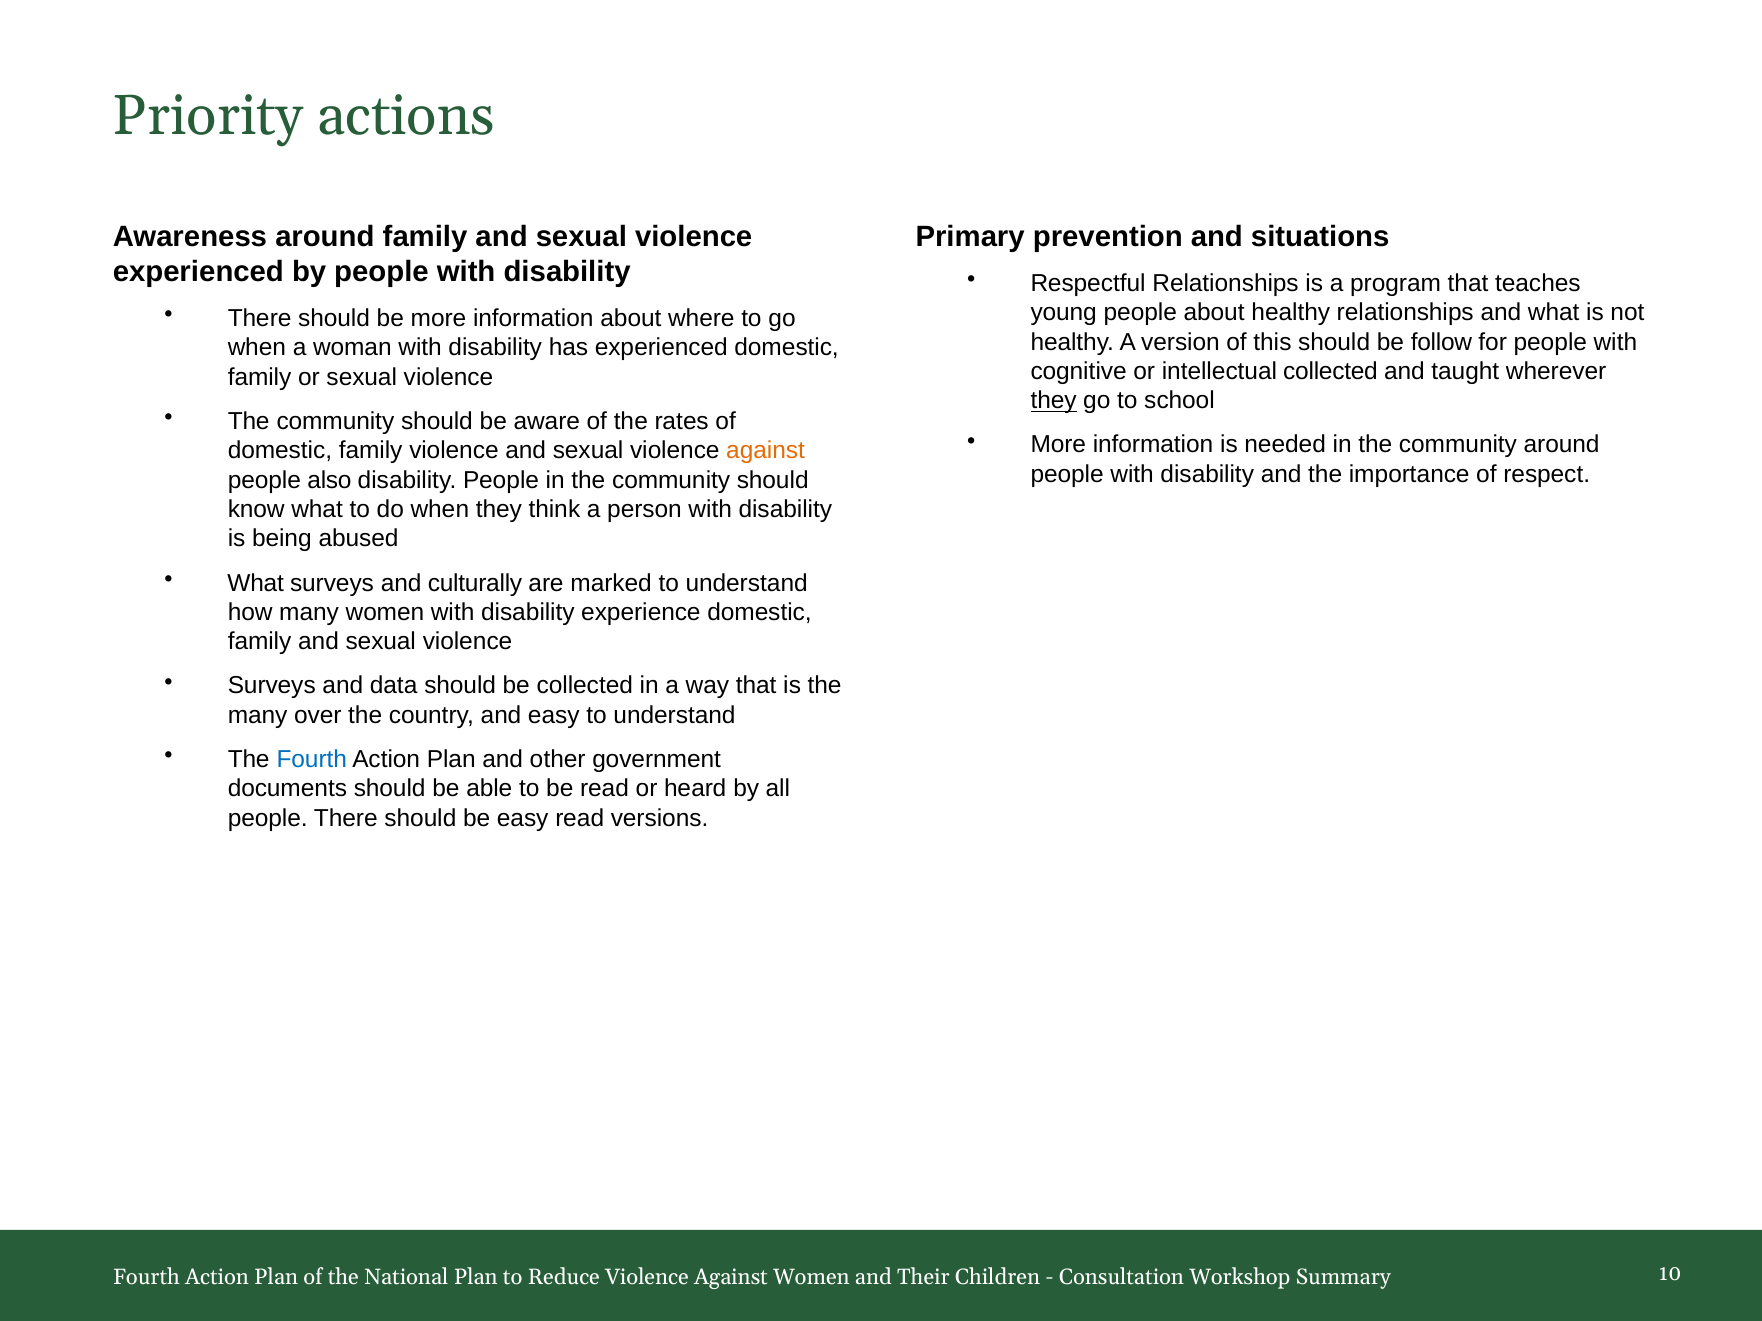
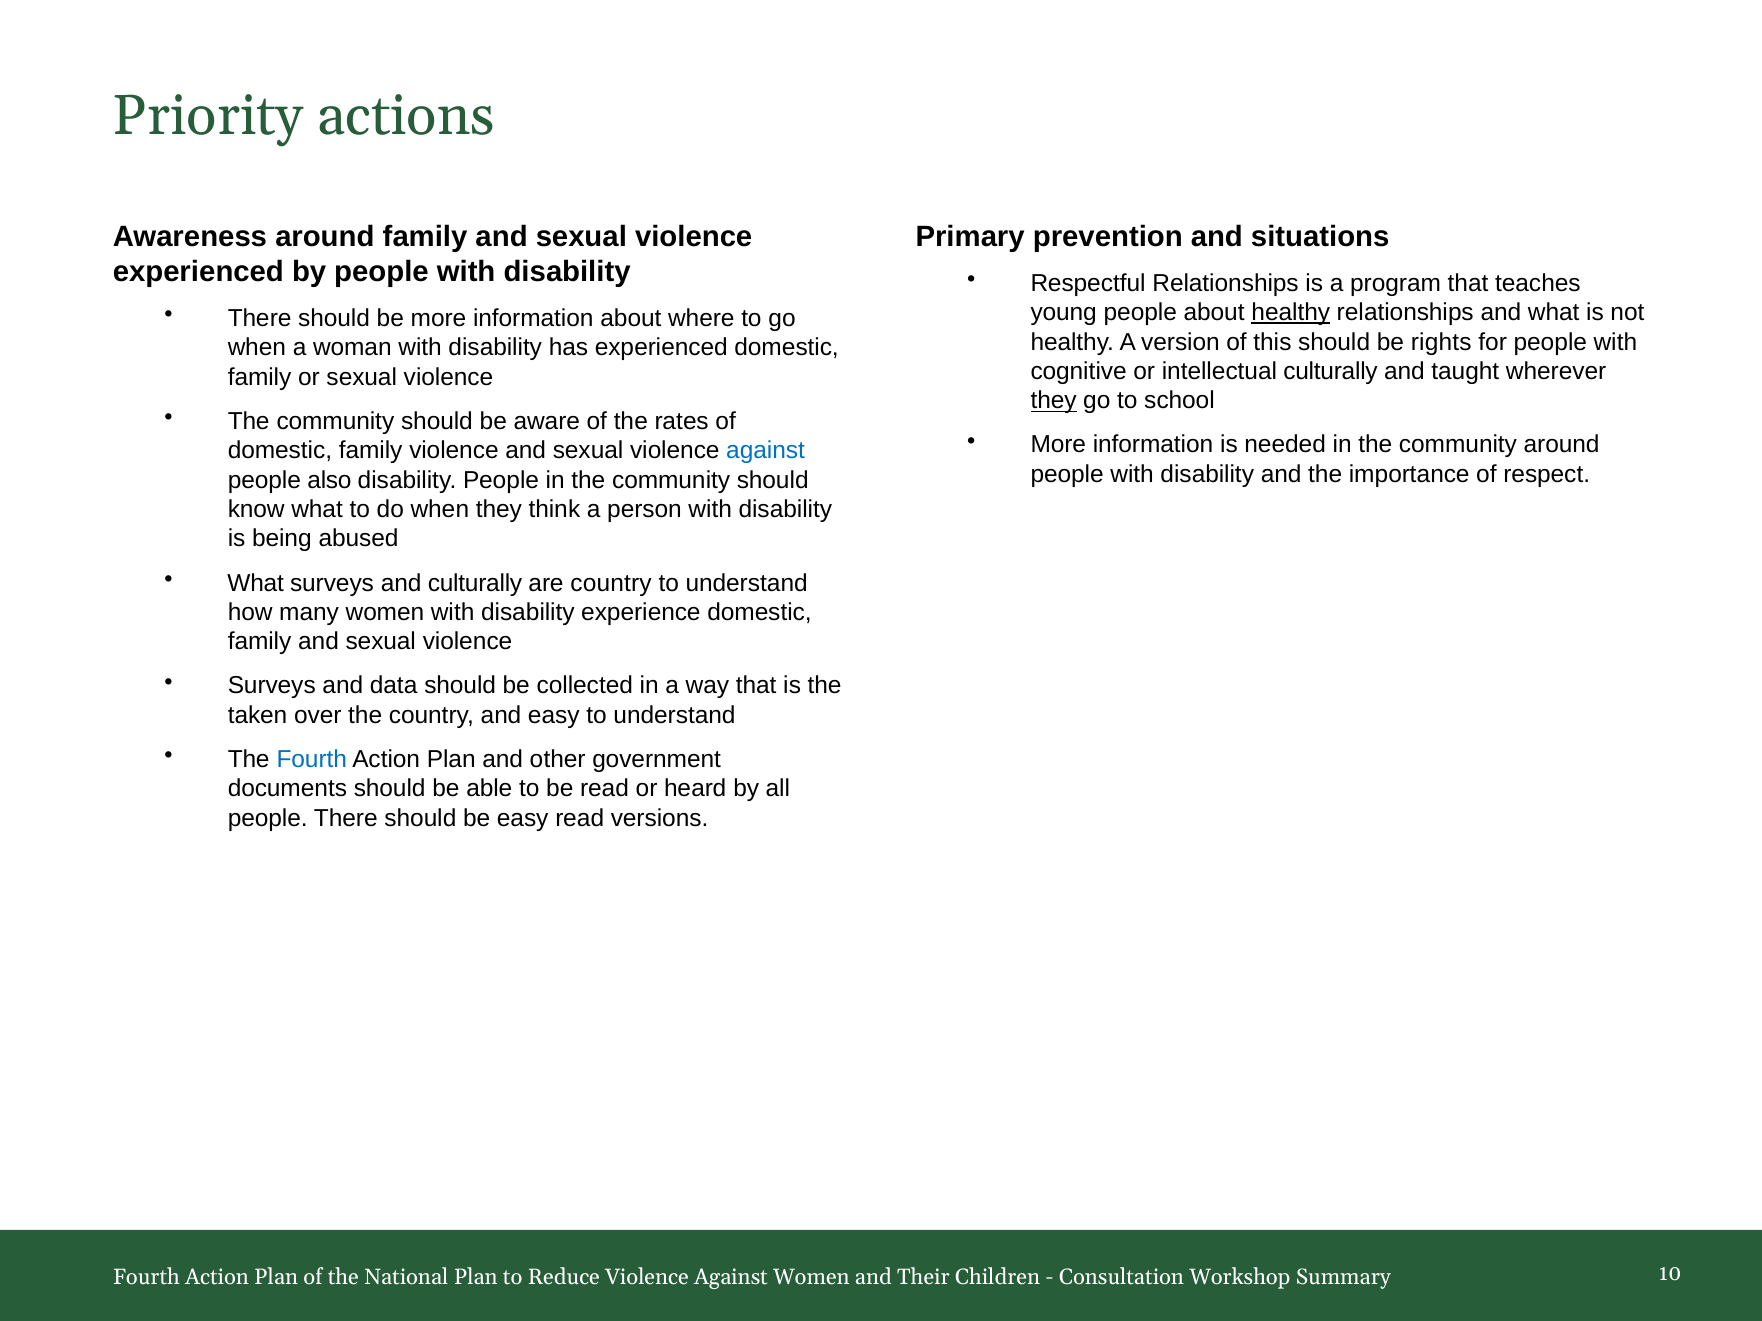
healthy underline: none -> present (1291, 313)
follow: follow -> rights (1441, 342)
intellectual collected: collected -> culturally (1331, 372)
against colour: orange -> blue (766, 451)
are marked: marked -> country (611, 583)
many: many -> taken (258, 716)
